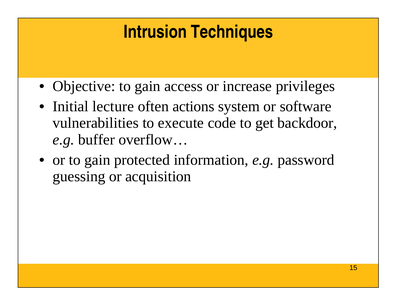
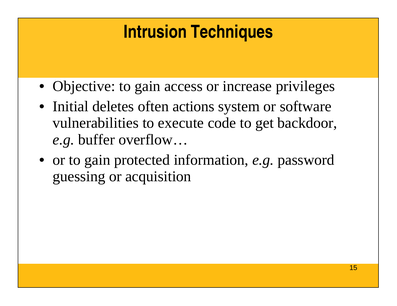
lecture: lecture -> deletes (113, 107)
